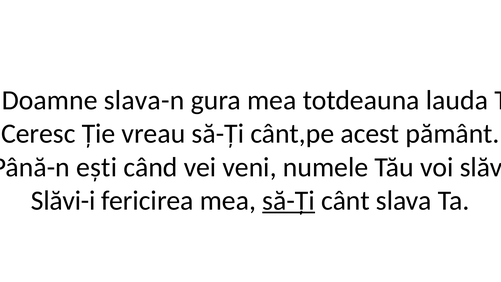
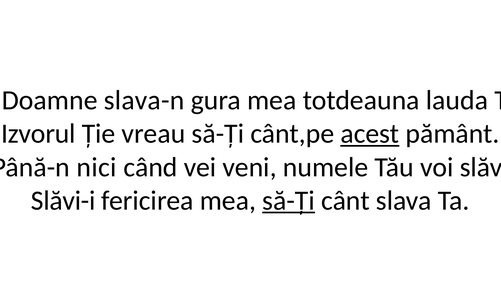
Ceresc: Ceresc -> Izvorul (38, 134)
acest underline: none -> present (370, 134)
ești: ești -> nici (97, 167)
